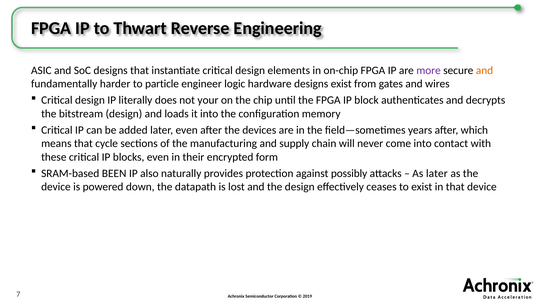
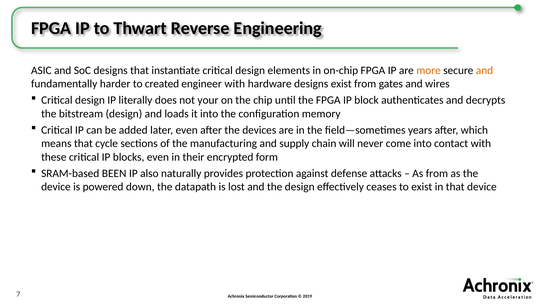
more colour: purple -> orange (429, 70)
particle: particle -> created (162, 84)
engineer logic: logic -> with (235, 84)
possibly: possibly -> defense (349, 173)
As later: later -> from (437, 173)
